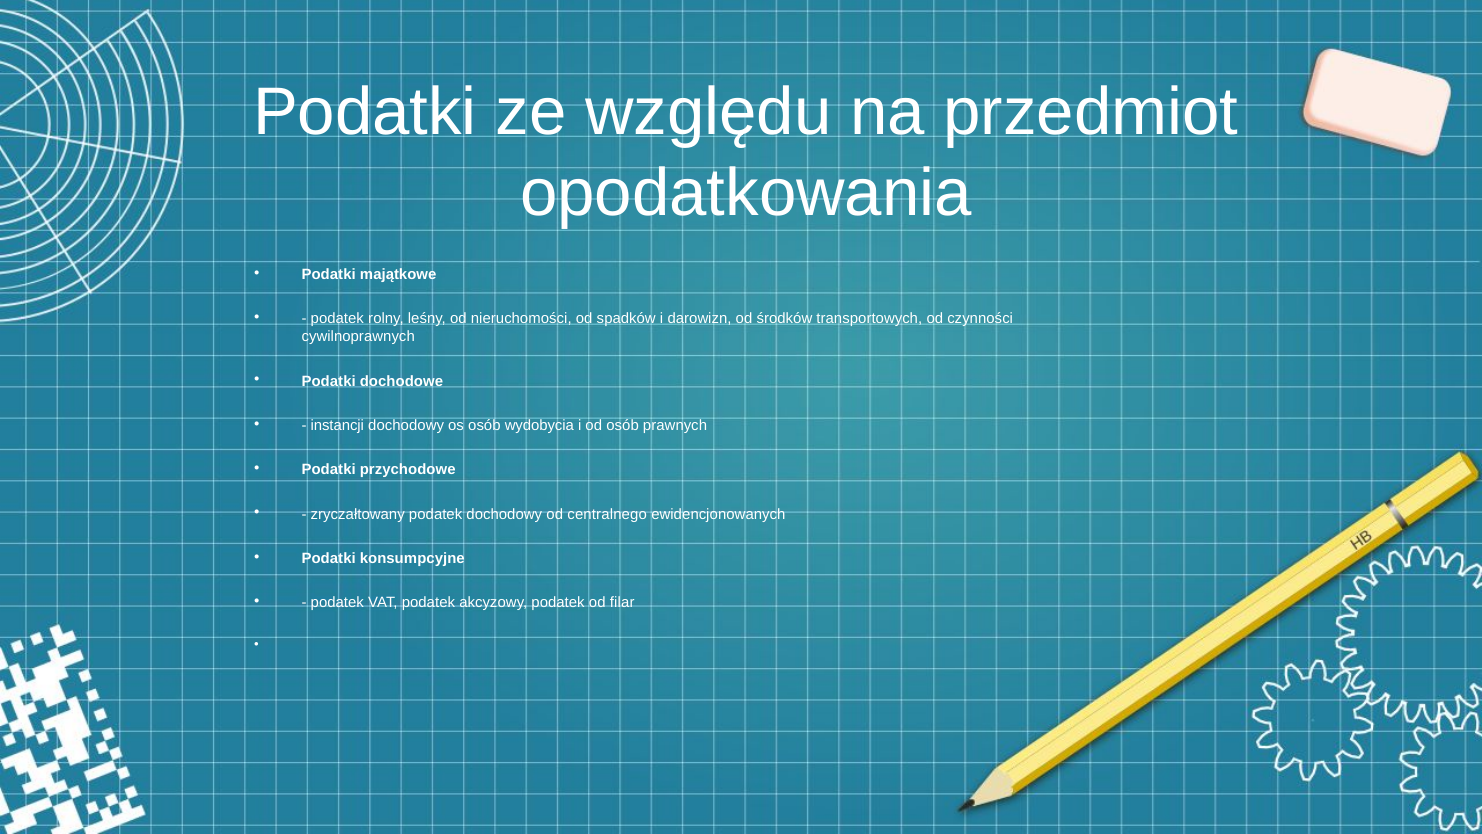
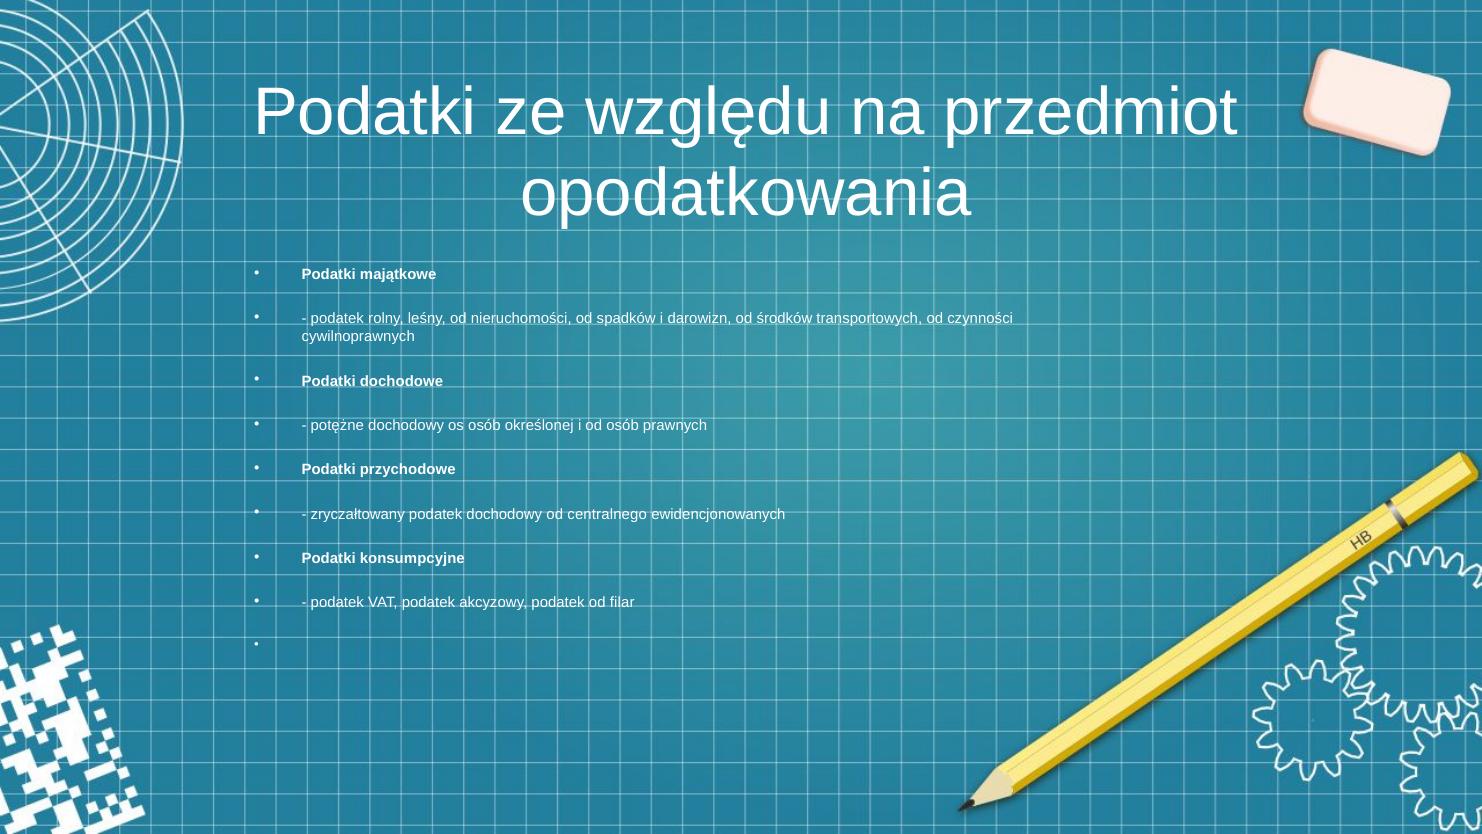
instancji: instancji -> potężne (337, 425)
wydobycia: wydobycia -> określonej (539, 425)
